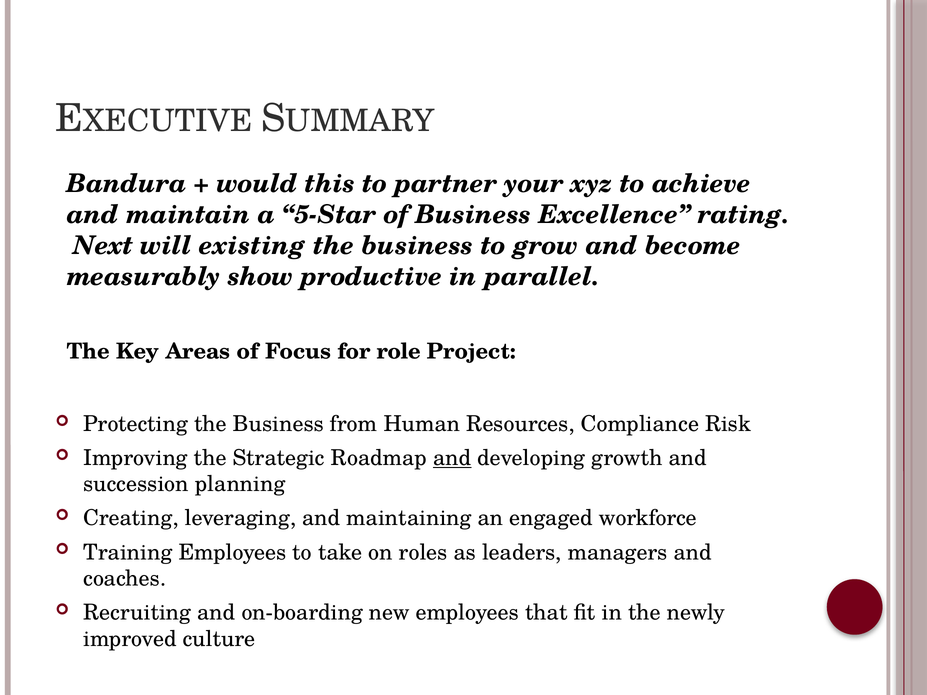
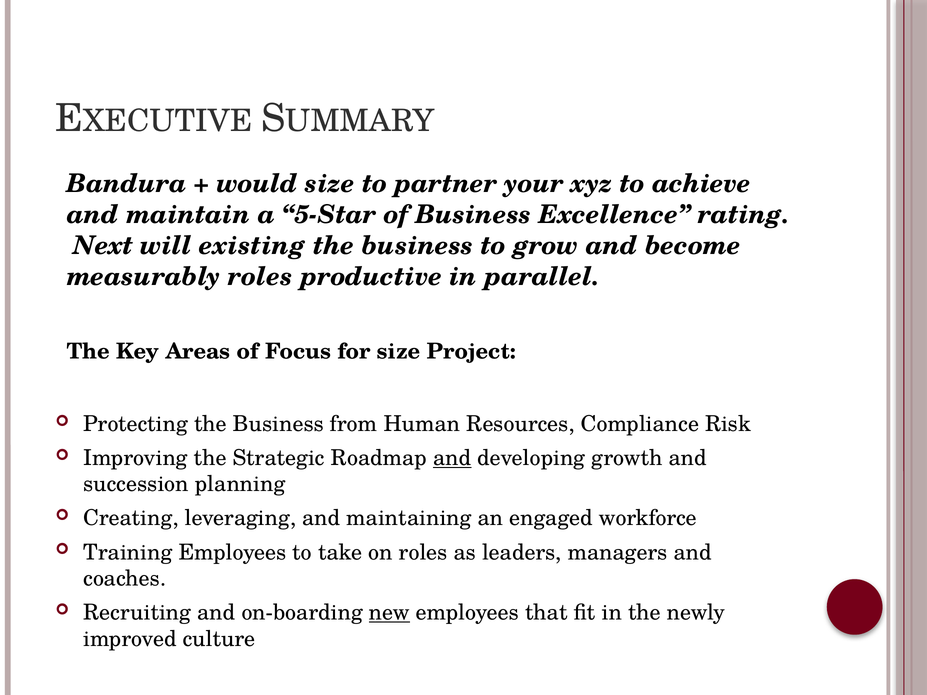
would this: this -> size (330, 184)
measurably show: show -> roles (260, 277)
for role: role -> size (399, 351)
new underline: none -> present (389, 613)
